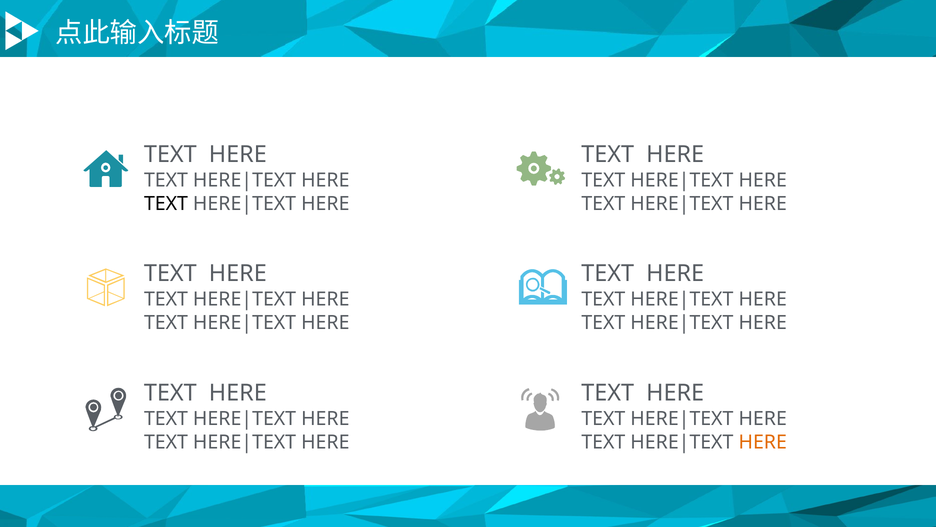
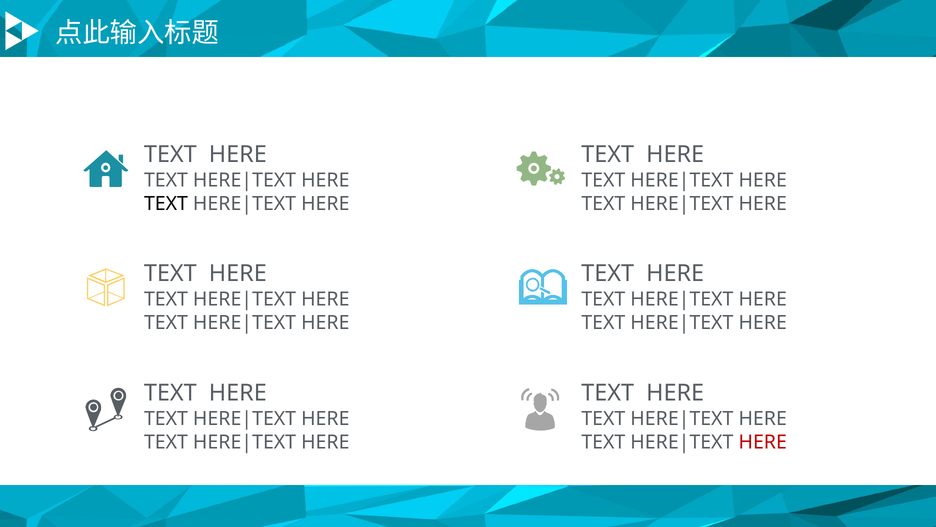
HERE colour: orange -> red (763, 442)
